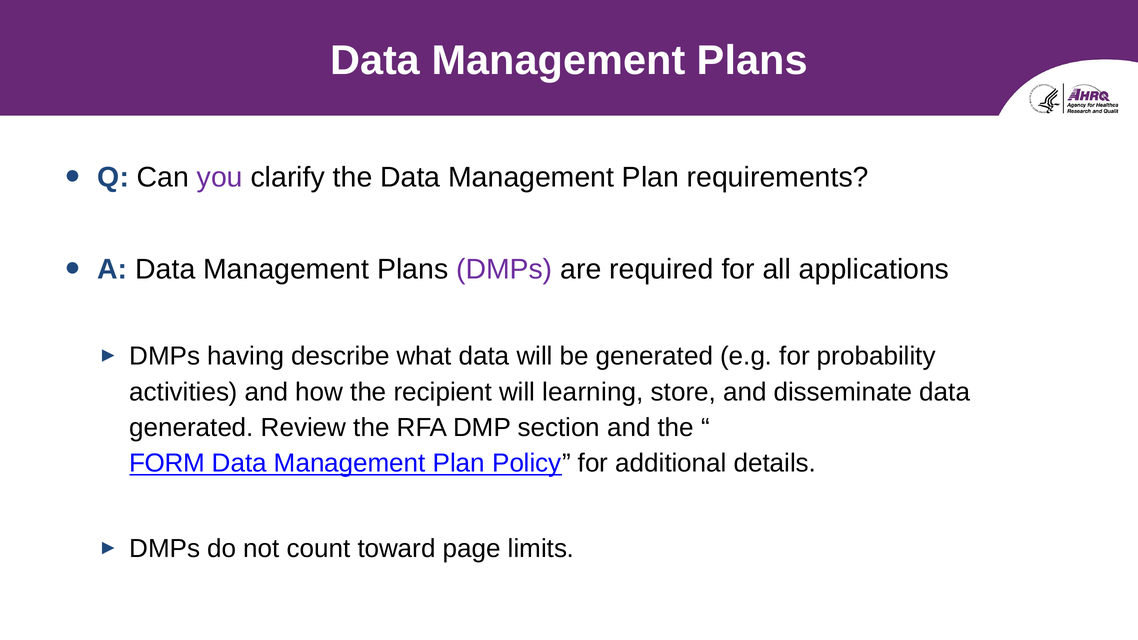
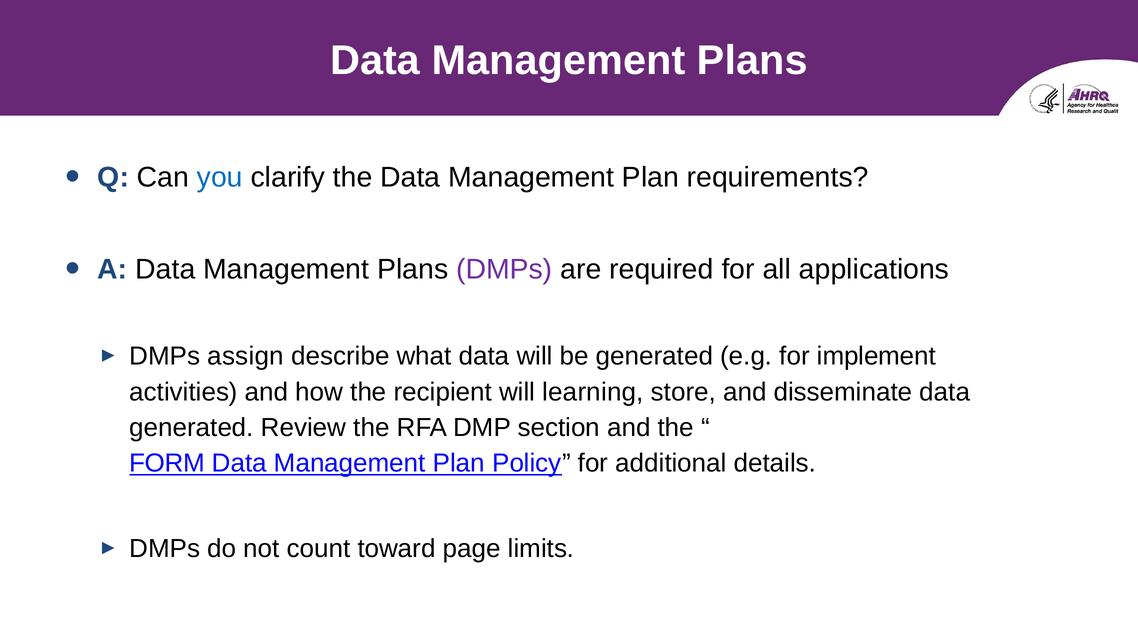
you colour: purple -> blue (220, 177)
having: having -> assign (246, 356)
probability: probability -> implement (876, 356)
